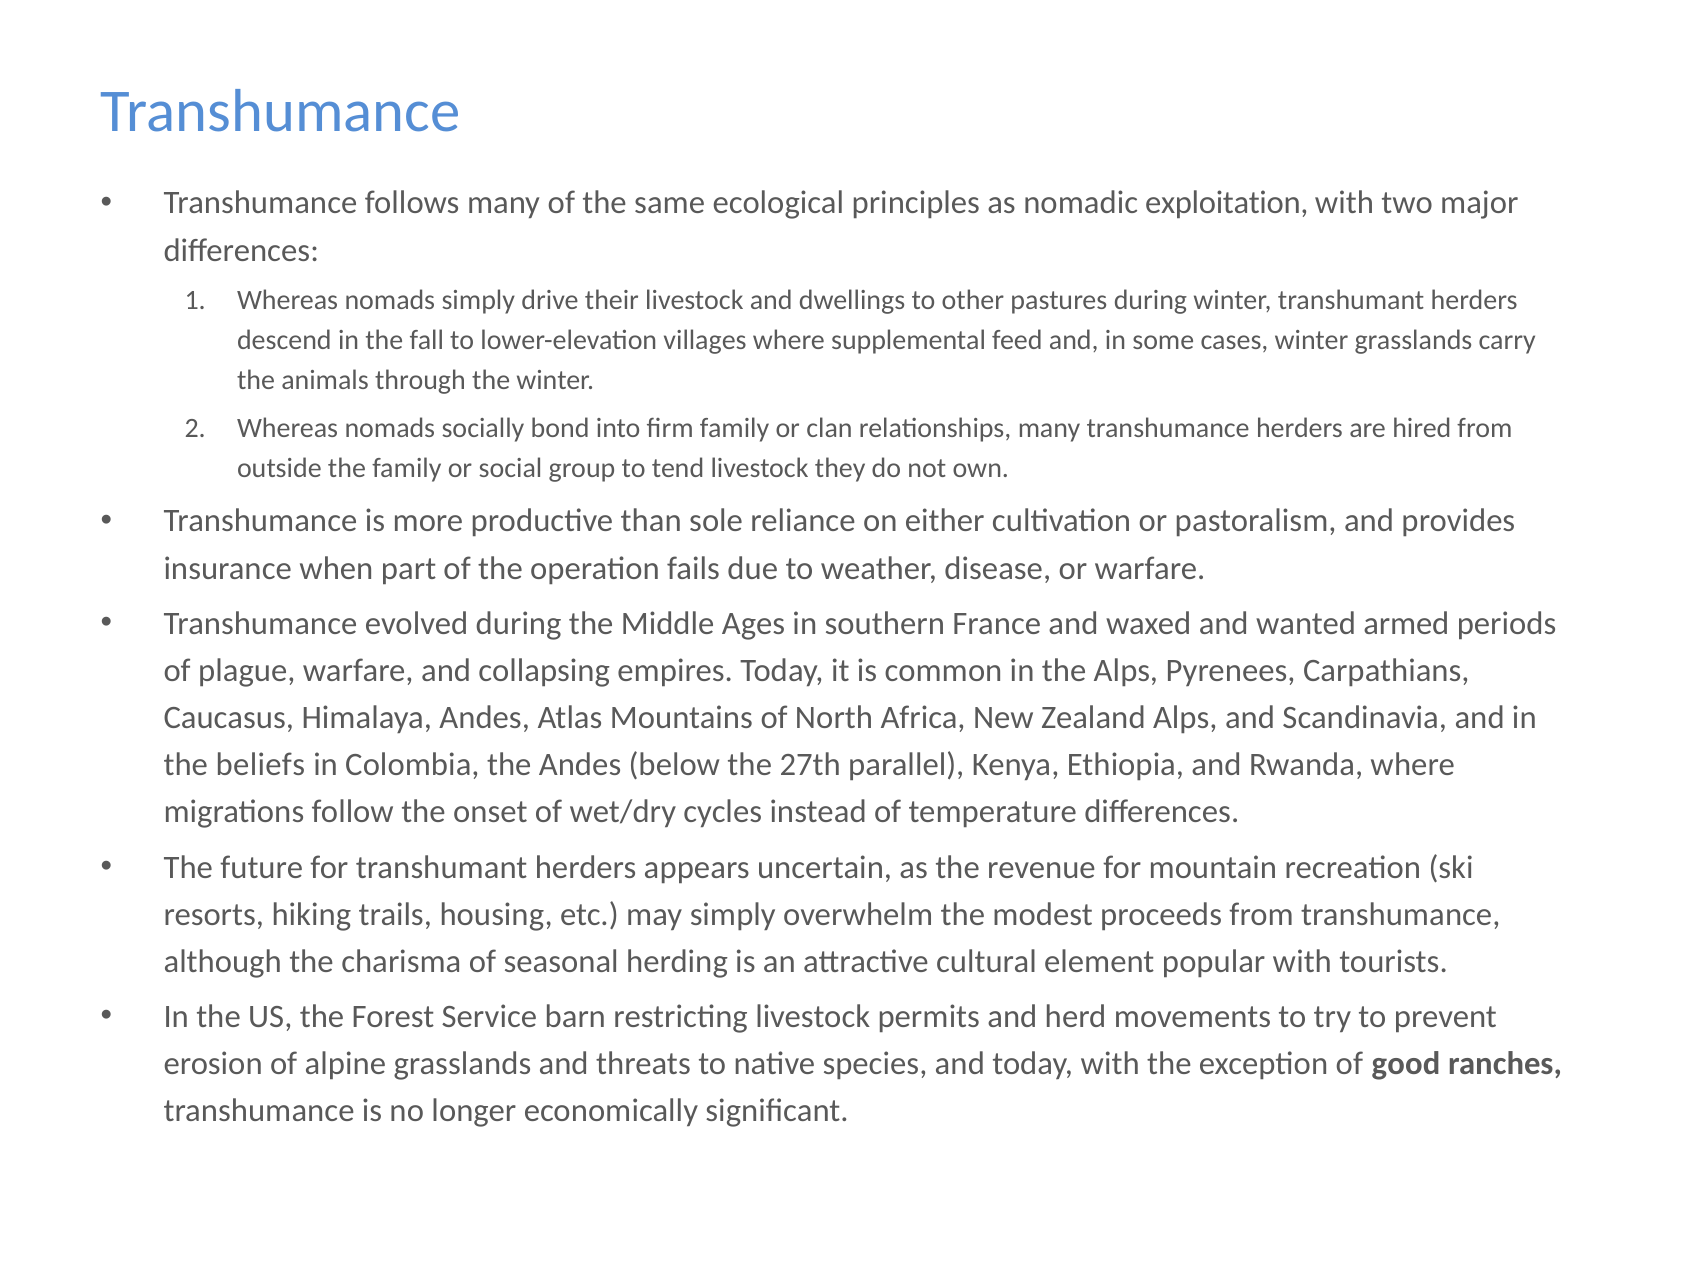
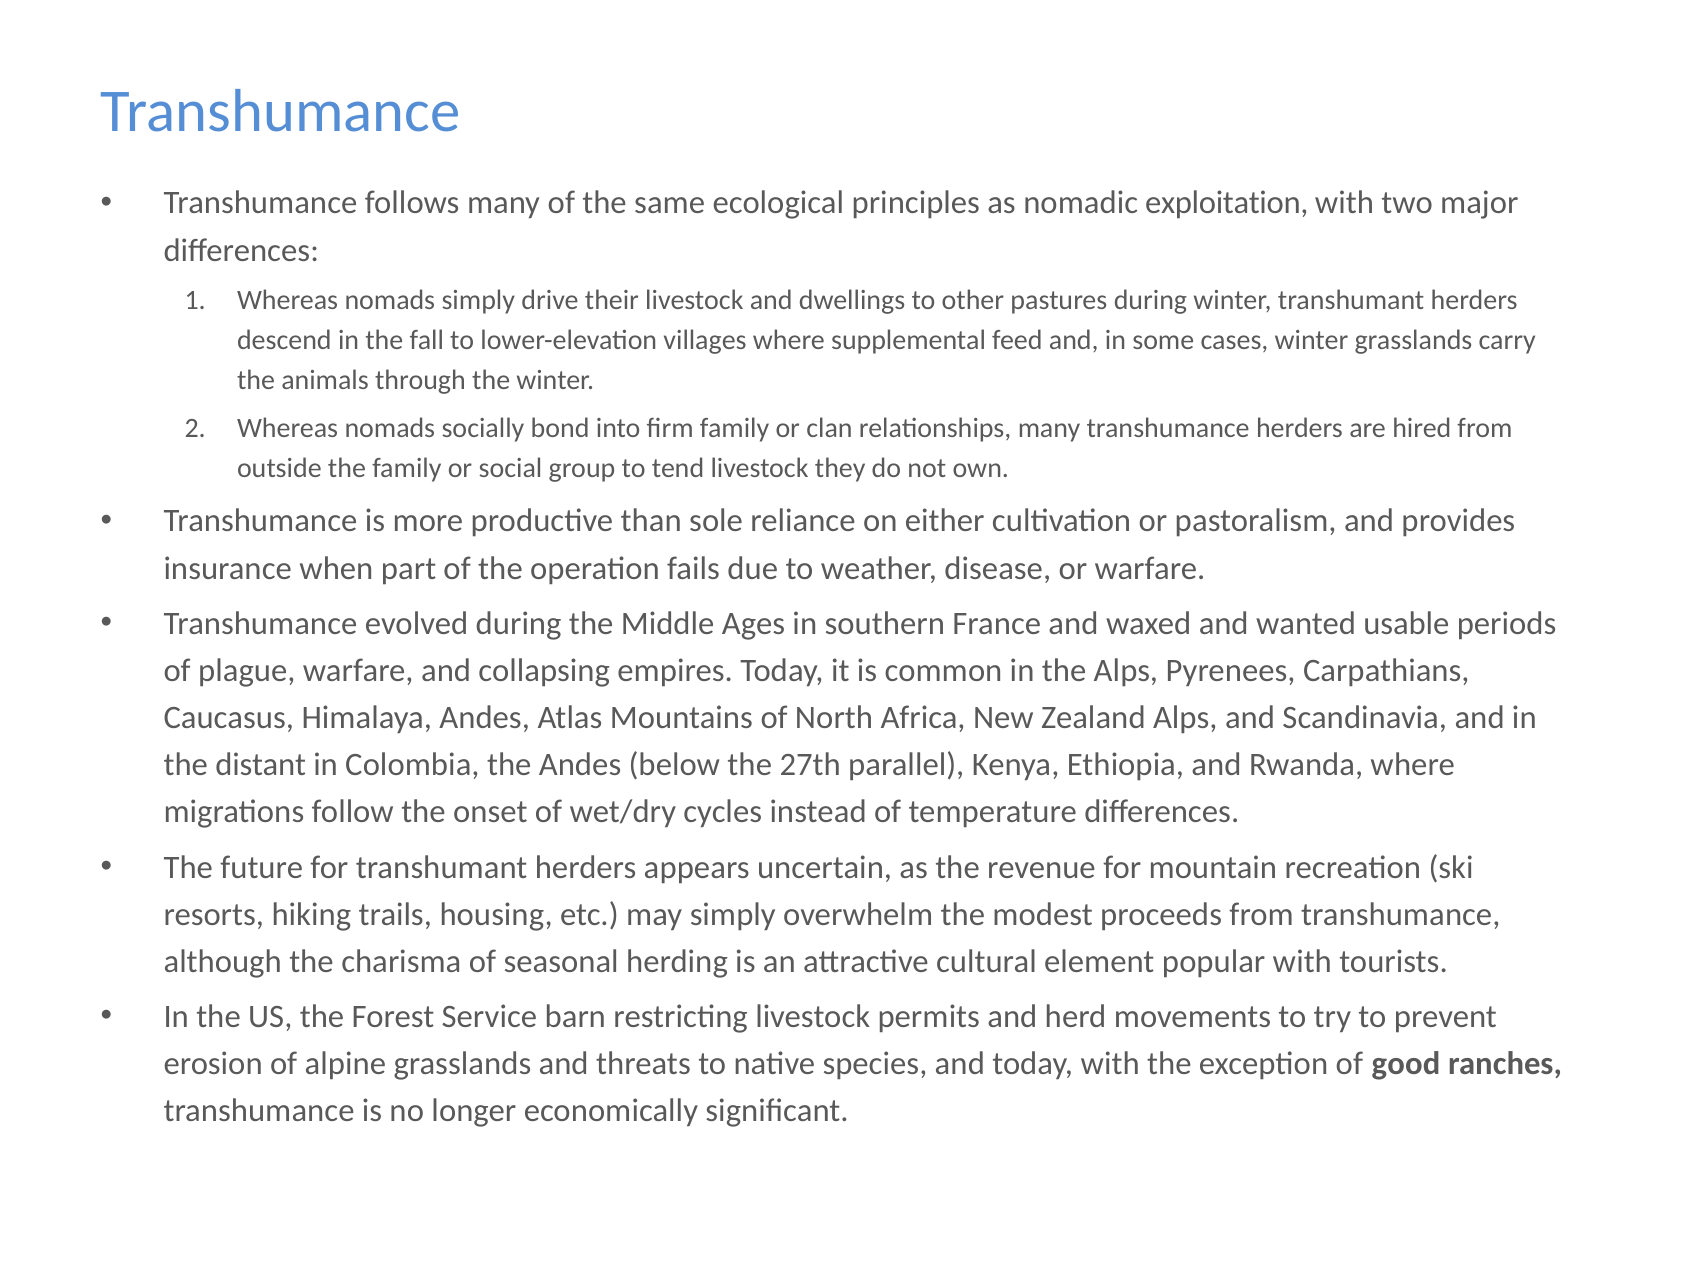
armed: armed -> usable (1406, 623)
beliefs: beliefs -> distant (261, 765)
